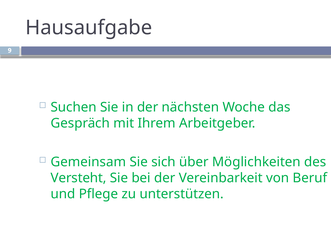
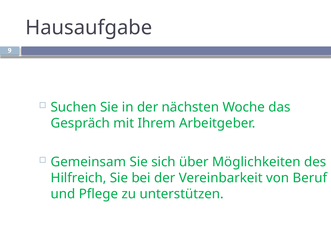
Versteht: Versteht -> Hilfreich (79, 177)
